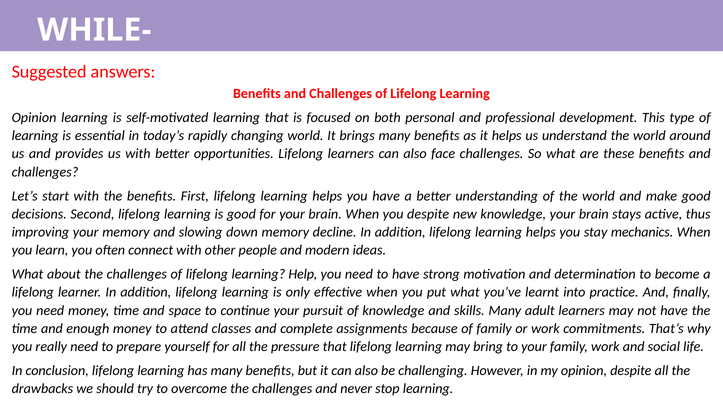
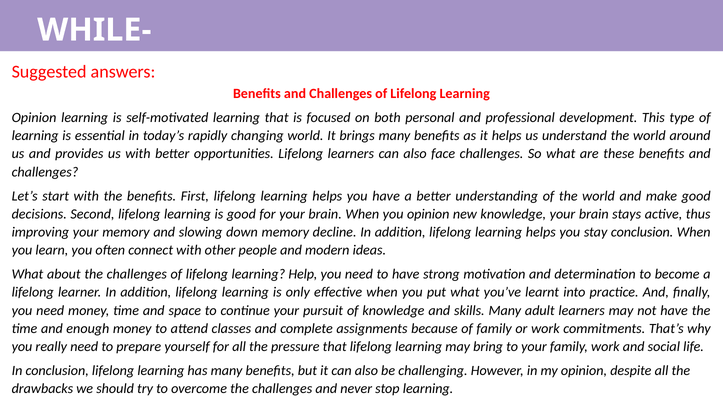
you despite: despite -> opinion (428, 214)
stay mechanics: mechanics -> conclusion (642, 232)
